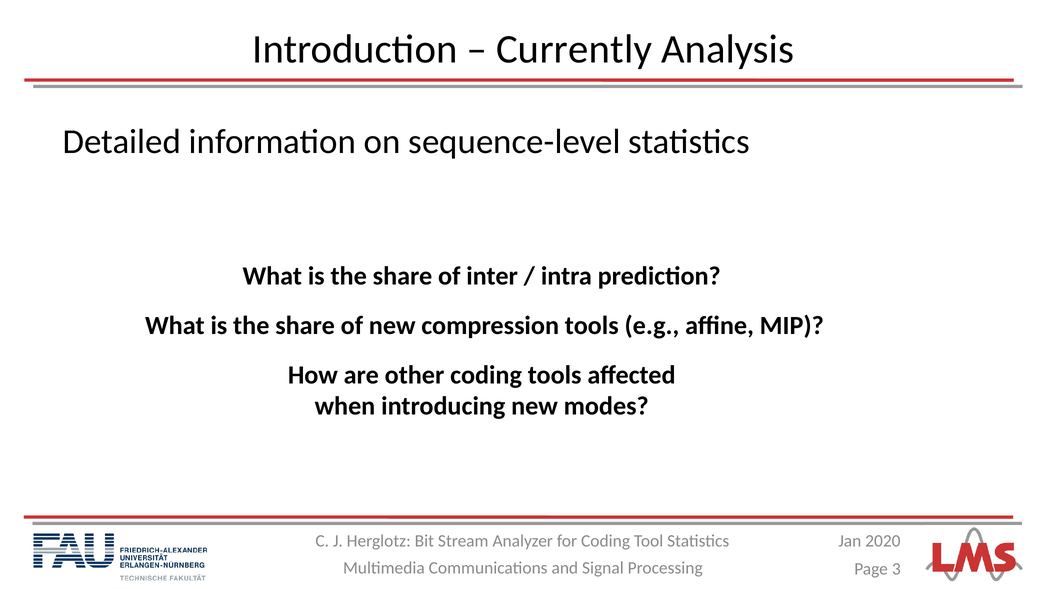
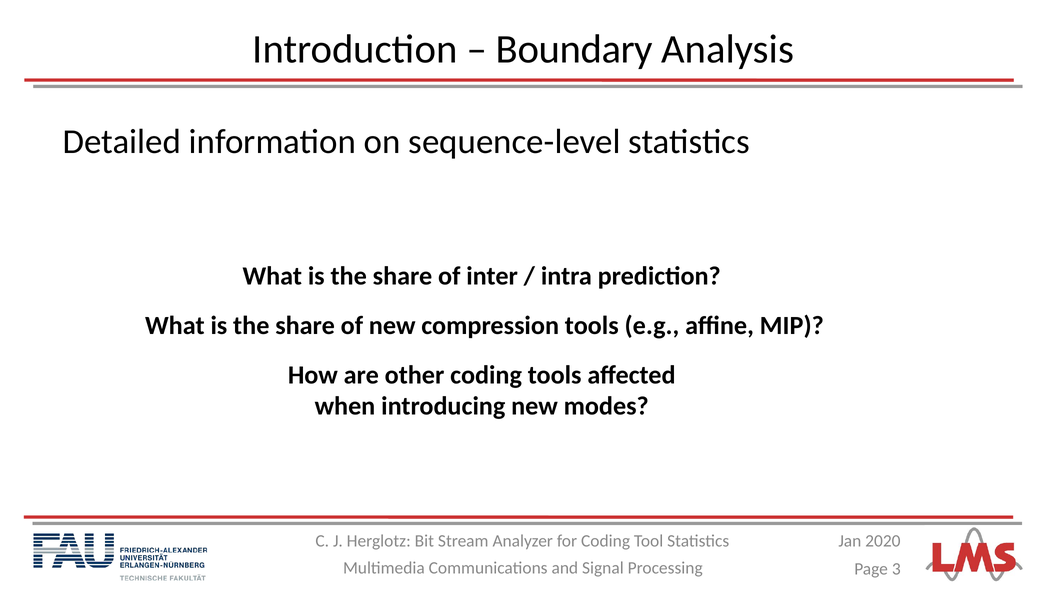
Currently: Currently -> Boundary (574, 49)
